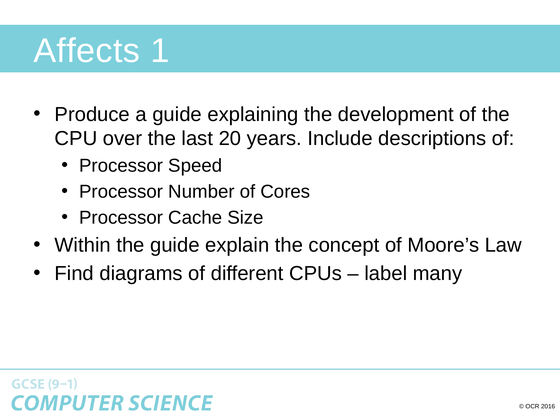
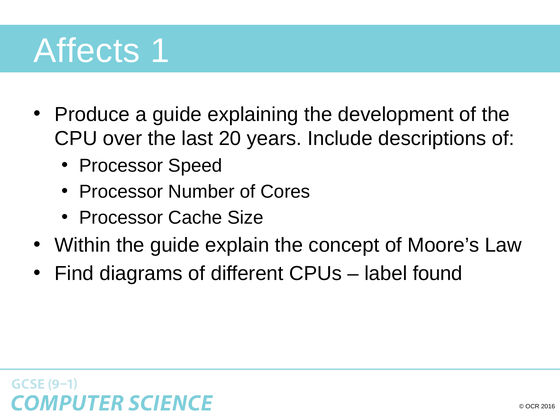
many: many -> found (438, 274)
